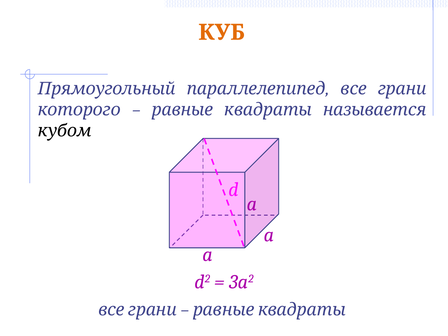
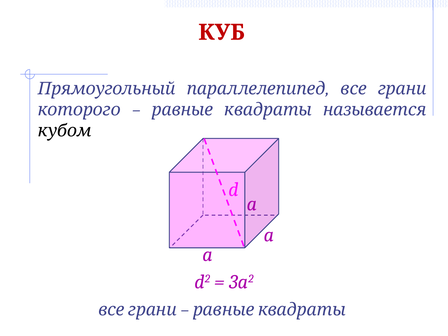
КУБ colour: orange -> red (222, 32)
